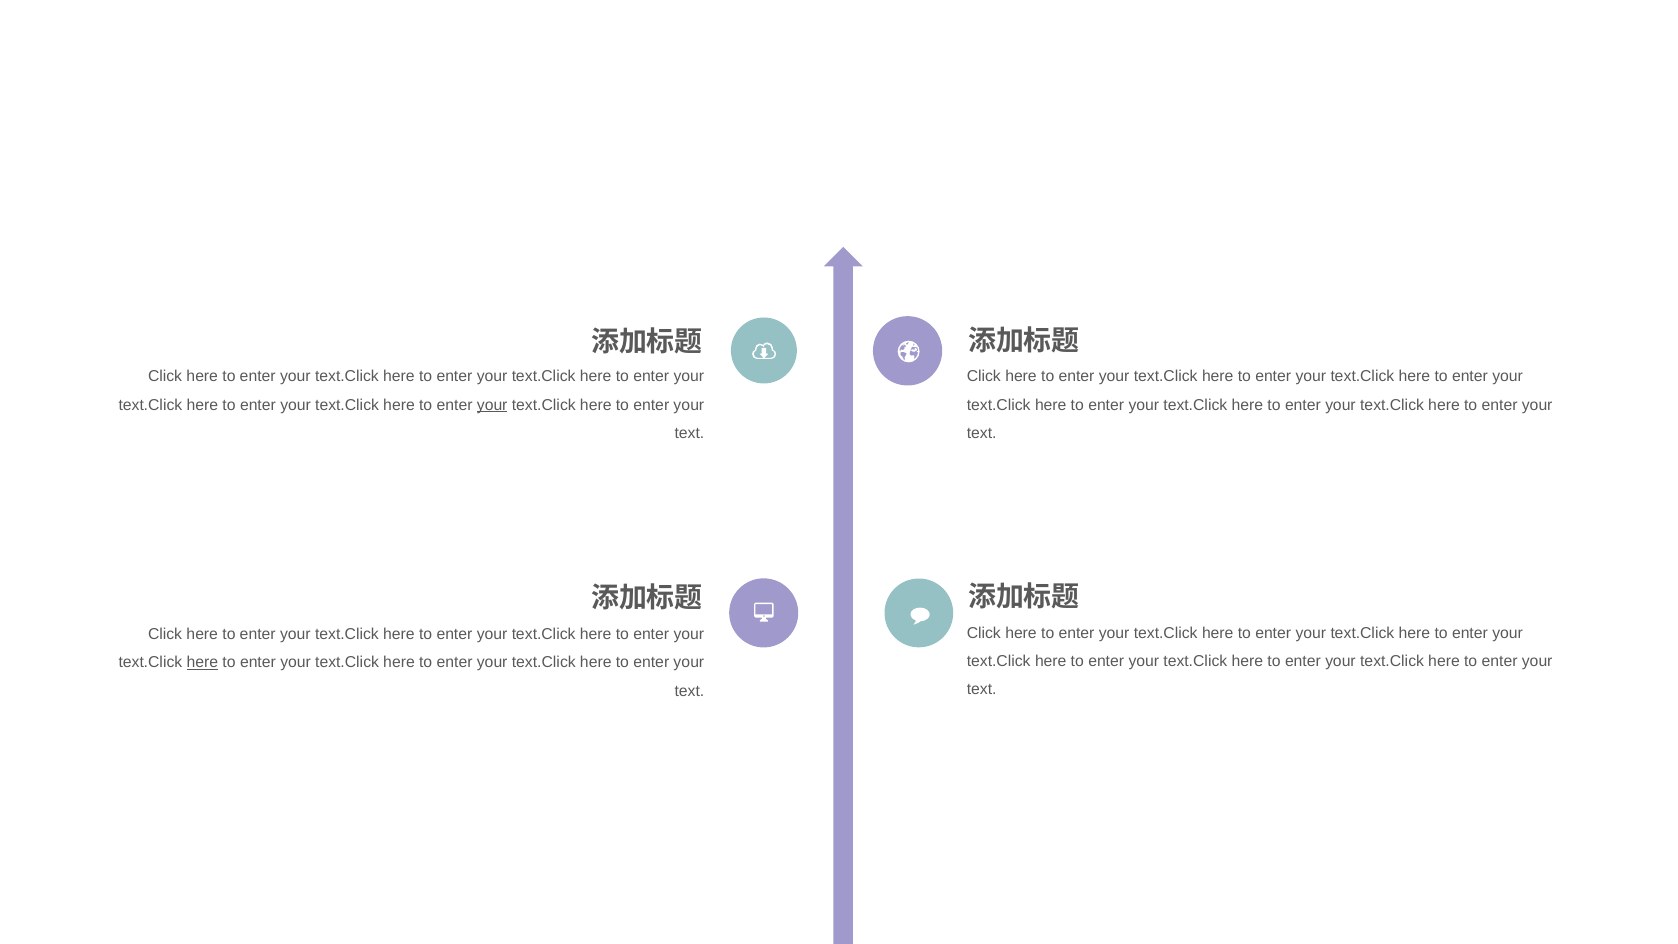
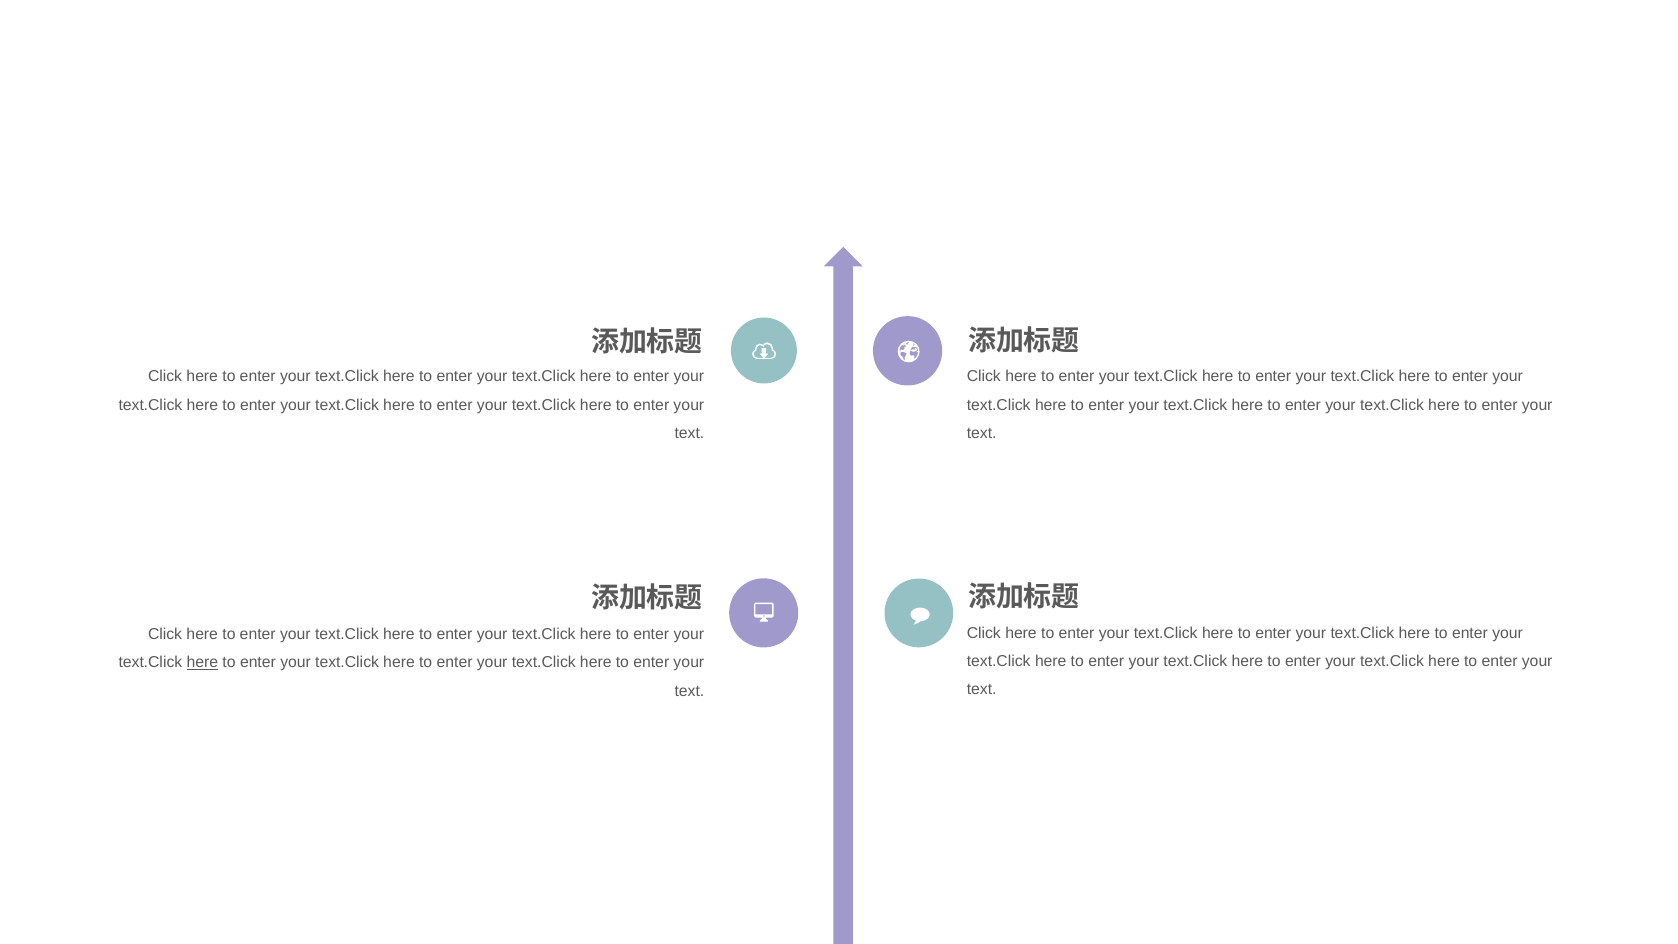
your underline: present -> none (492, 405)
